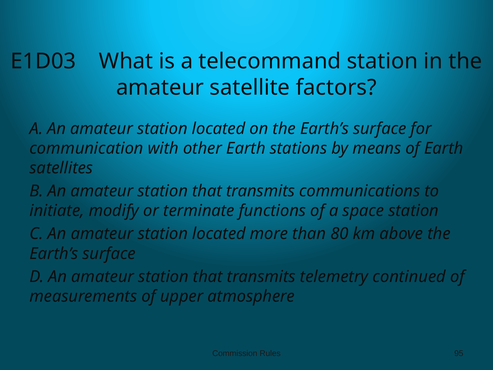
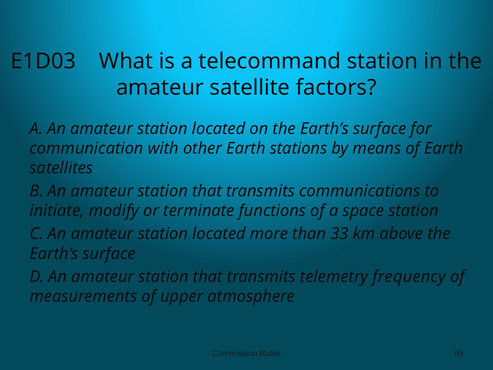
80: 80 -> 33 (339, 234)
continued: continued -> frequency (409, 276)
